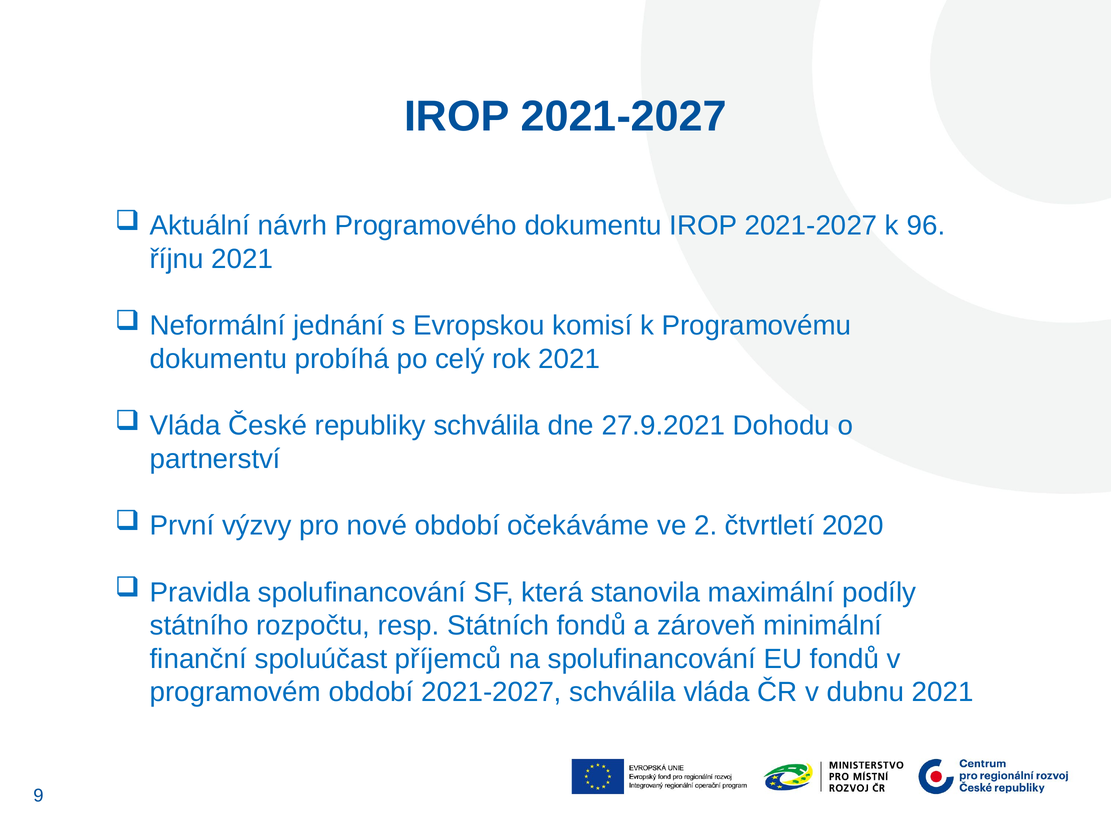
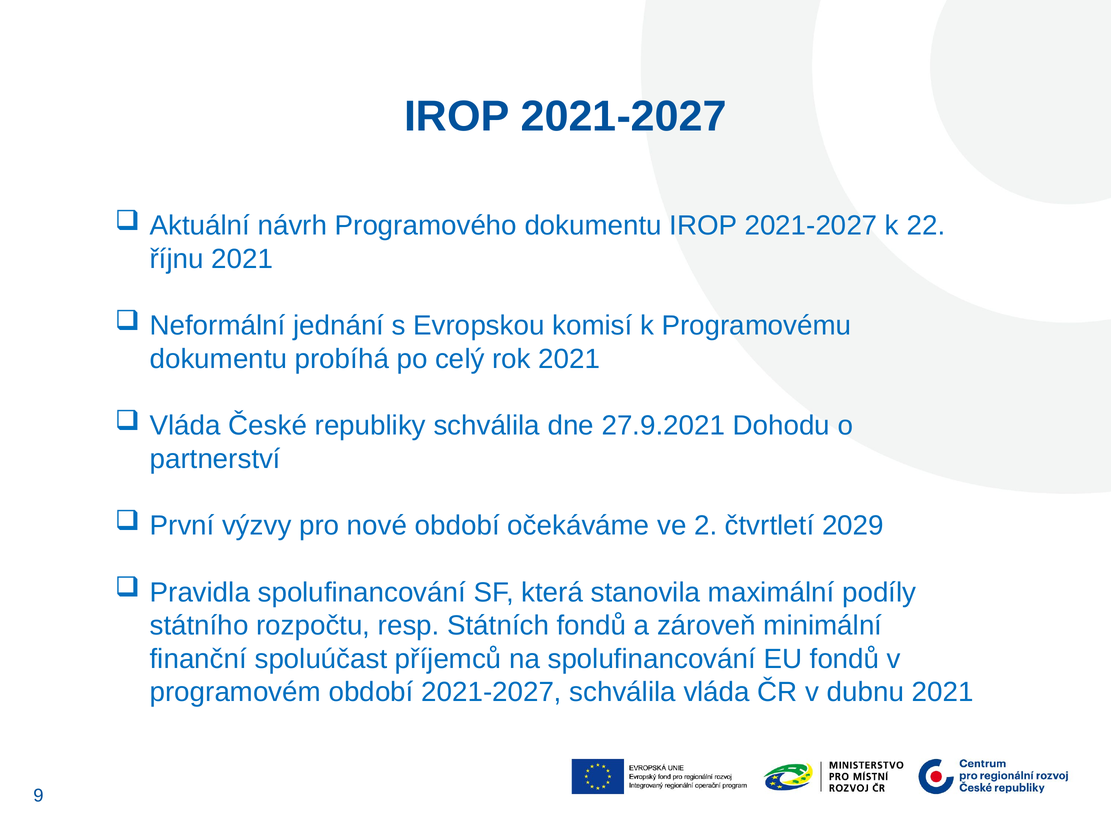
96: 96 -> 22 (926, 226)
2020: 2020 -> 2029 (853, 526)
